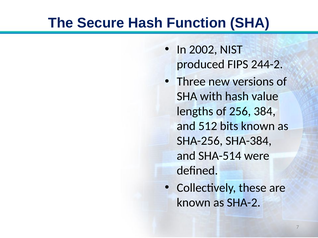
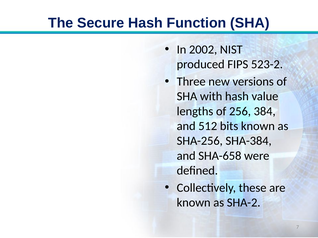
244-2: 244-2 -> 523-2 (267, 64)
SHA-514: SHA-514 -> SHA-658 (220, 156)
